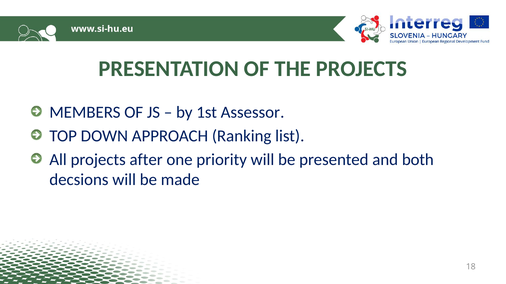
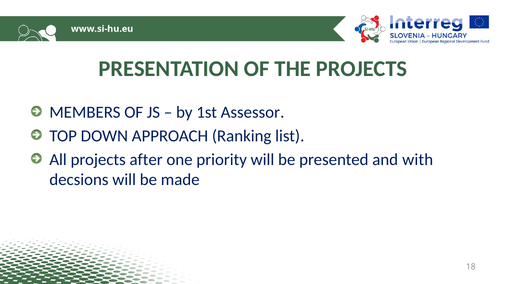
both: both -> with (418, 160)
